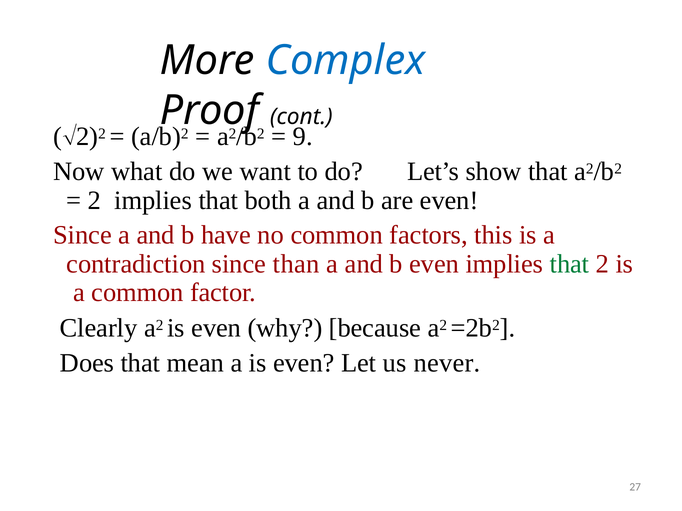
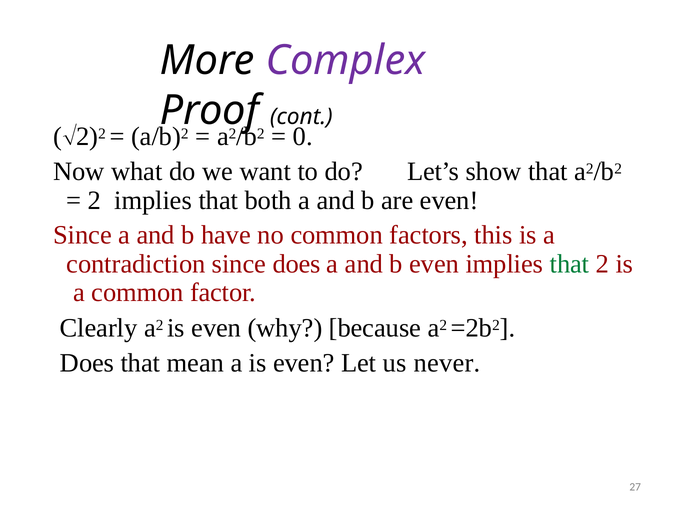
Complex colour: blue -> purple (346, 60)
9: 9 -> 0 (303, 137)
since than: than -> does (296, 264)
